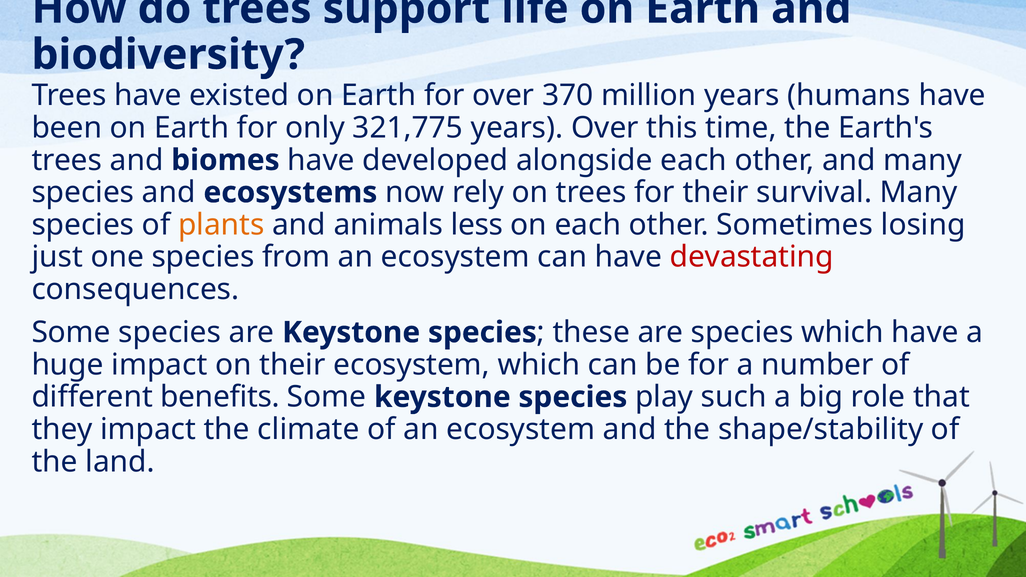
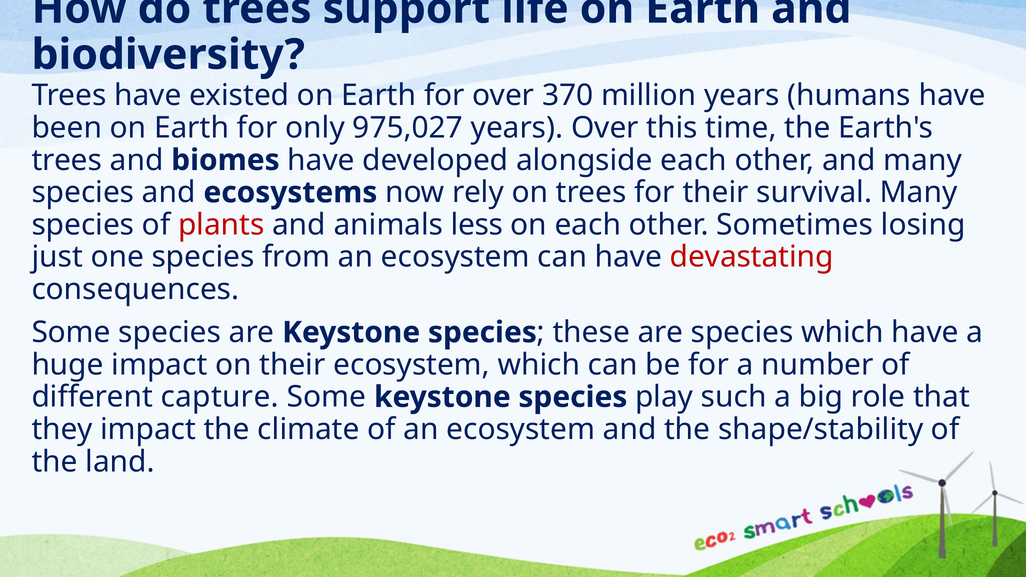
321,775: 321,775 -> 975,027 (408, 128)
plants colour: orange -> red (221, 225)
benefits: benefits -> capture (220, 397)
